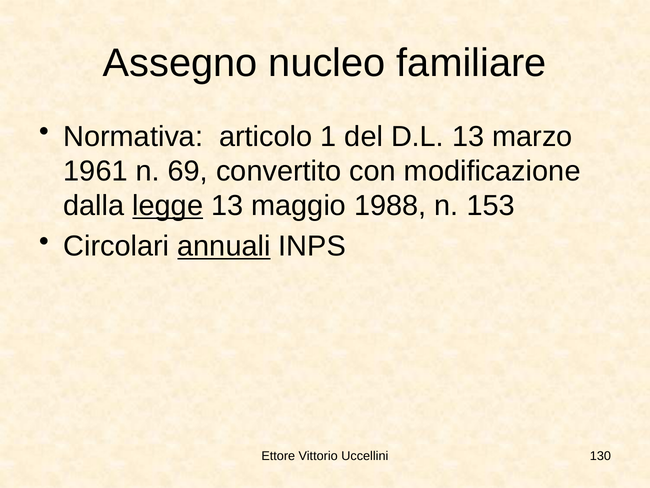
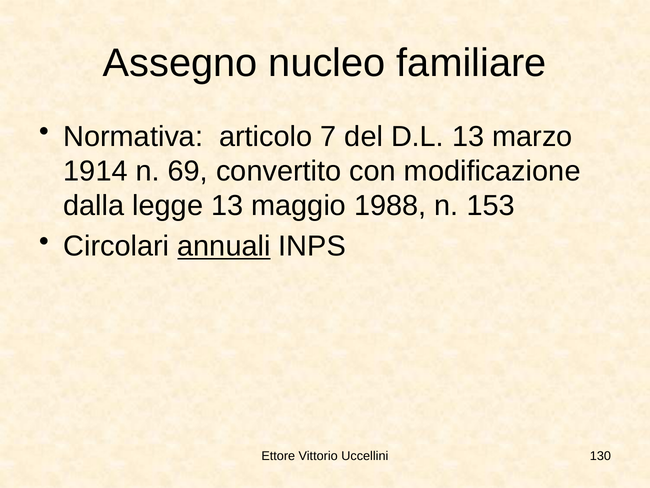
1: 1 -> 7 (328, 136)
1961: 1961 -> 1914 (96, 171)
legge underline: present -> none (168, 206)
